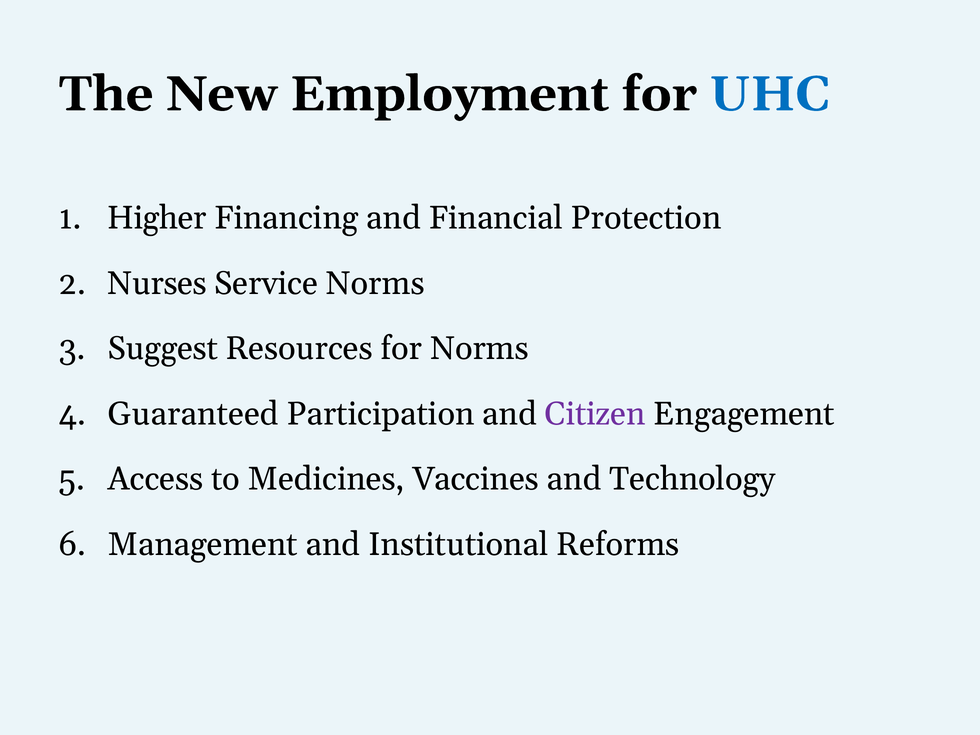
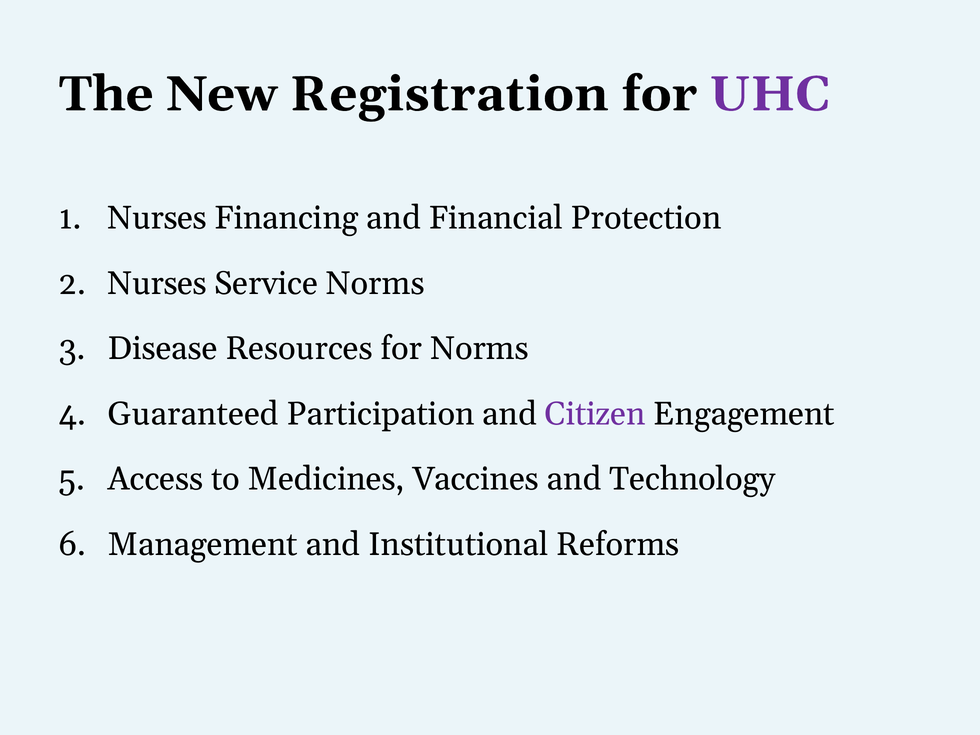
Employment: Employment -> Registration (449, 94)
UHC colour: blue -> purple (770, 94)
Higher: Higher -> Nurses (157, 218)
Suggest: Suggest -> Disease (163, 349)
